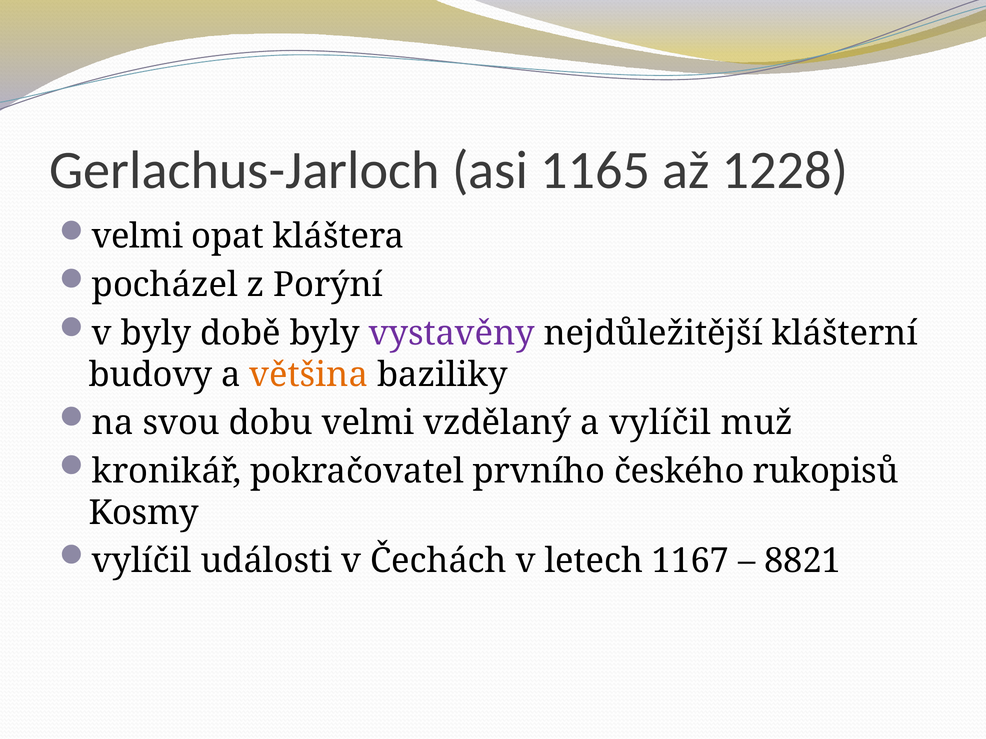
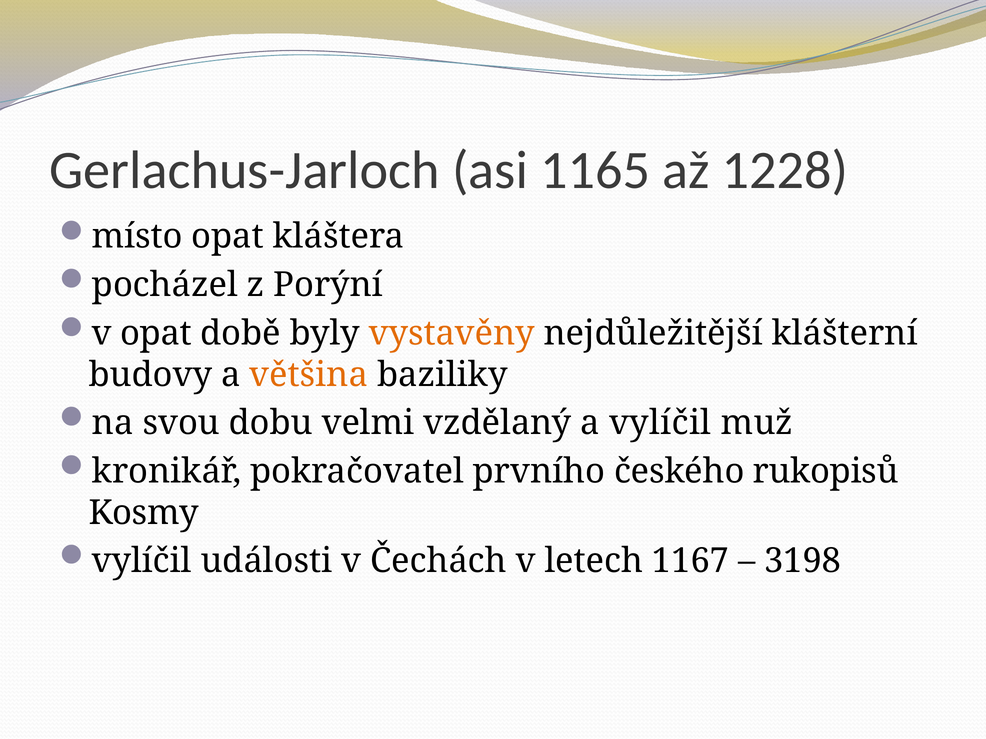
velmi: velmi -> místo (137, 237)
v byly: byly -> opat (156, 333)
vystavěny colour: purple -> orange (452, 333)
8821: 8821 -> 3198 (803, 561)
